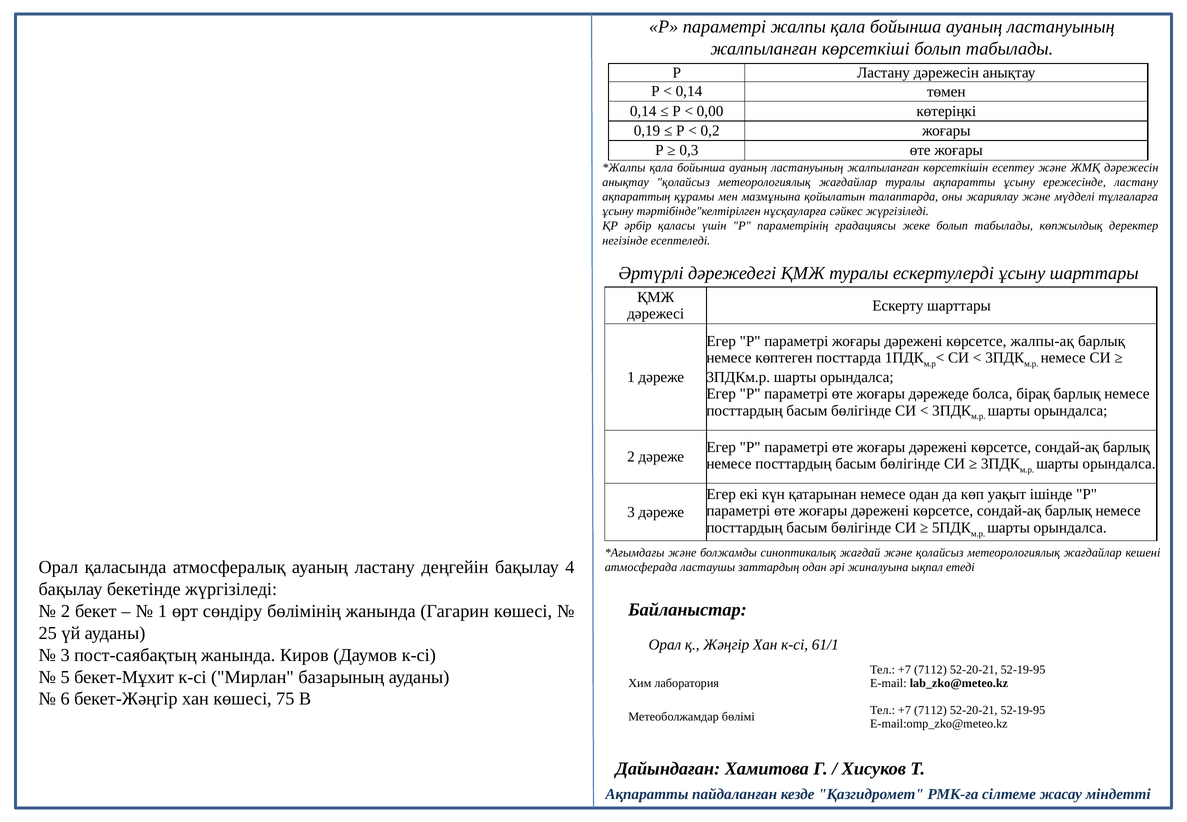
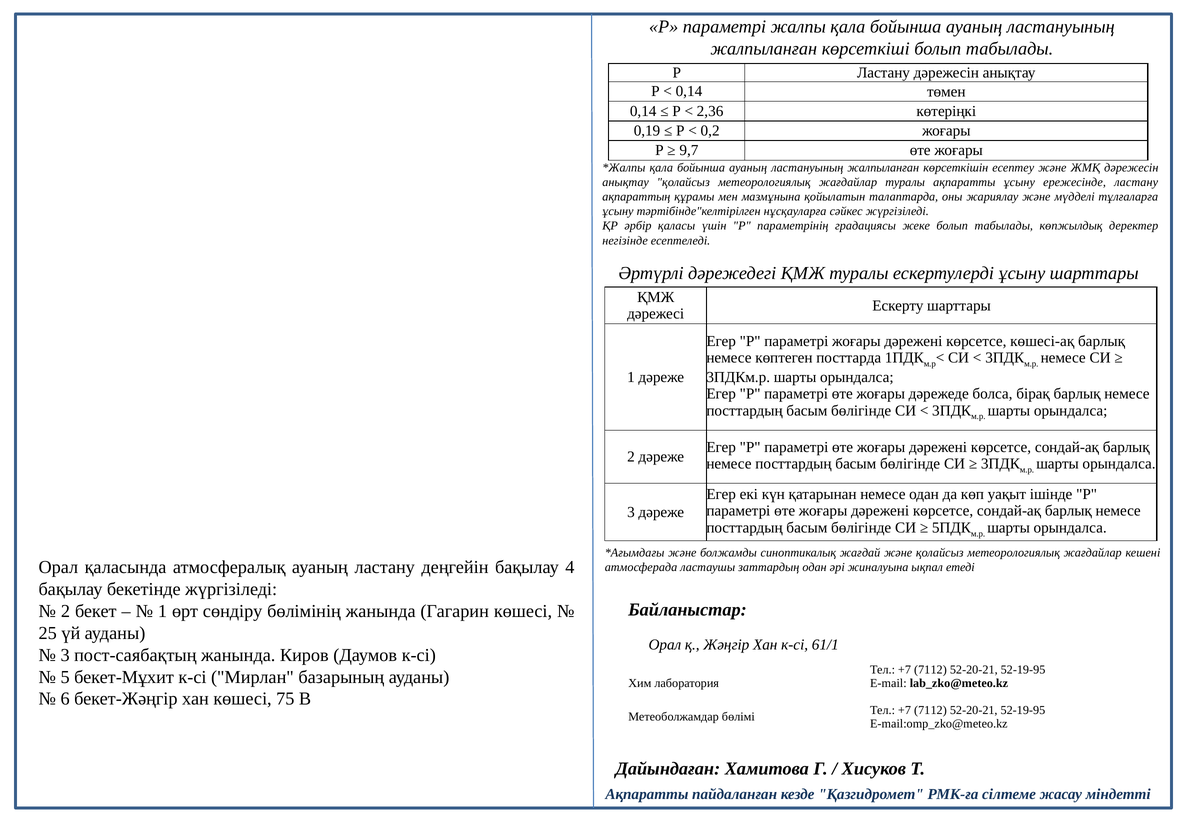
0,00: 0,00 -> 2,36 (710, 111)
0,3: 0,3 -> 9,7 (689, 150)
жалпы-ақ: жалпы-ақ -> көшесі-ақ (1042, 341)
